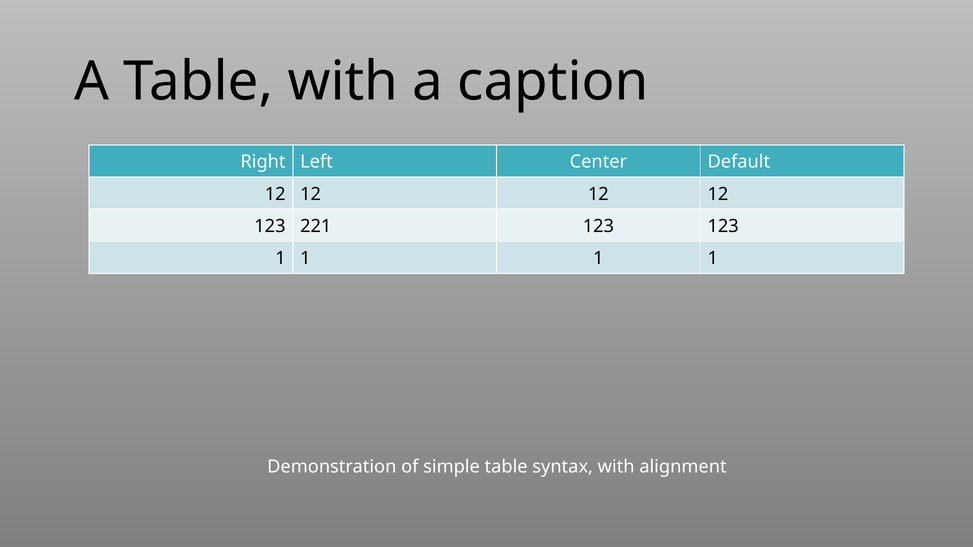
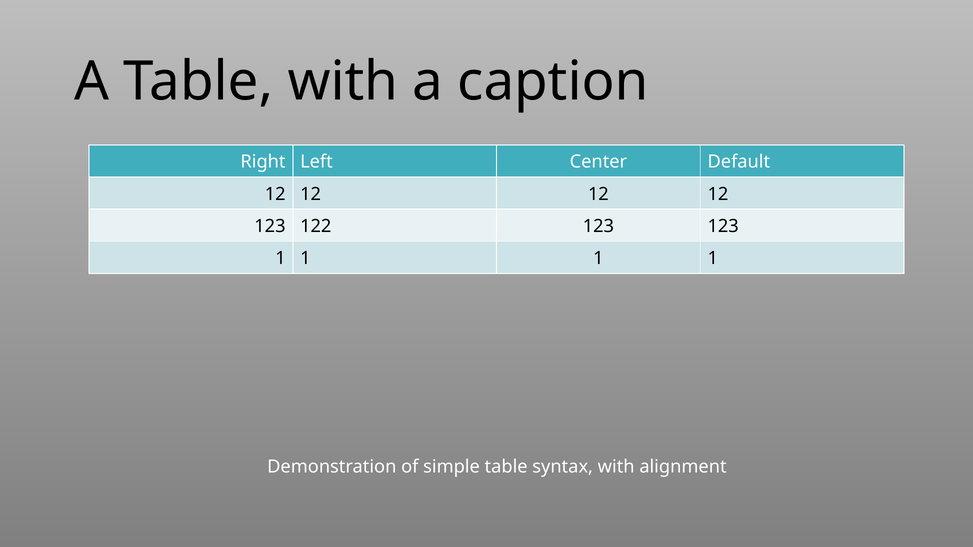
221: 221 -> 122 (316, 226)
